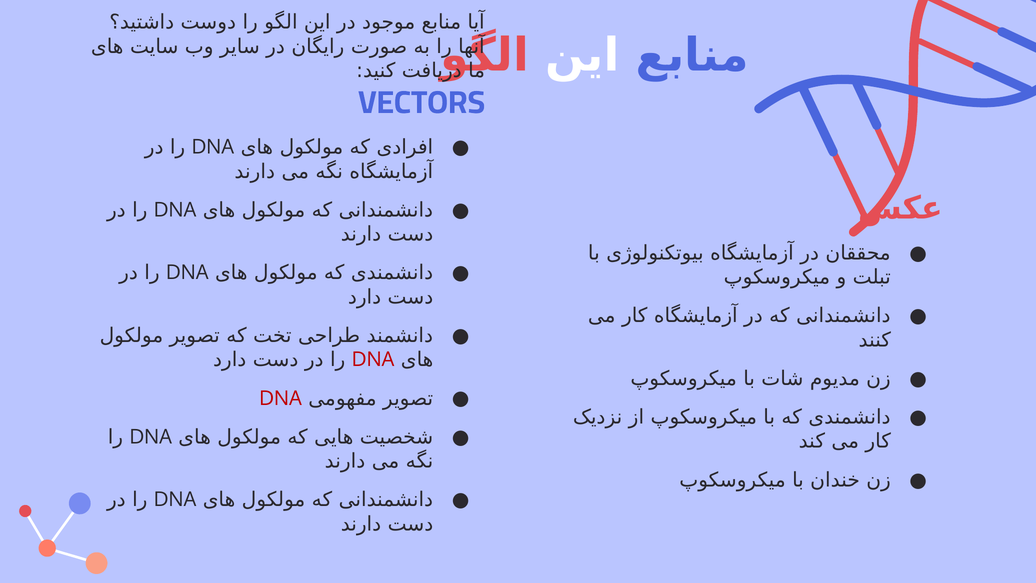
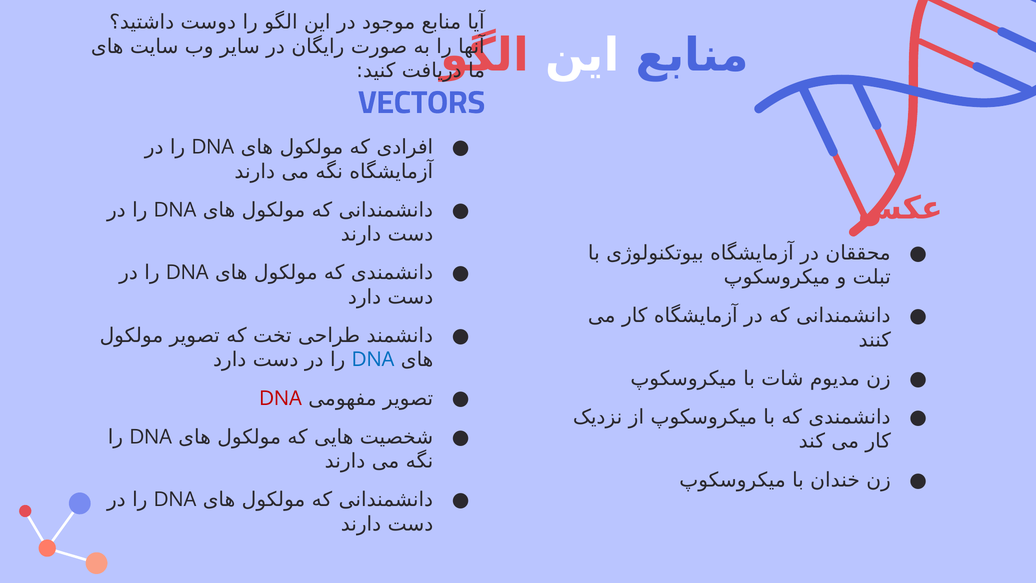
DNA colour: red -> blue (373, 360)
